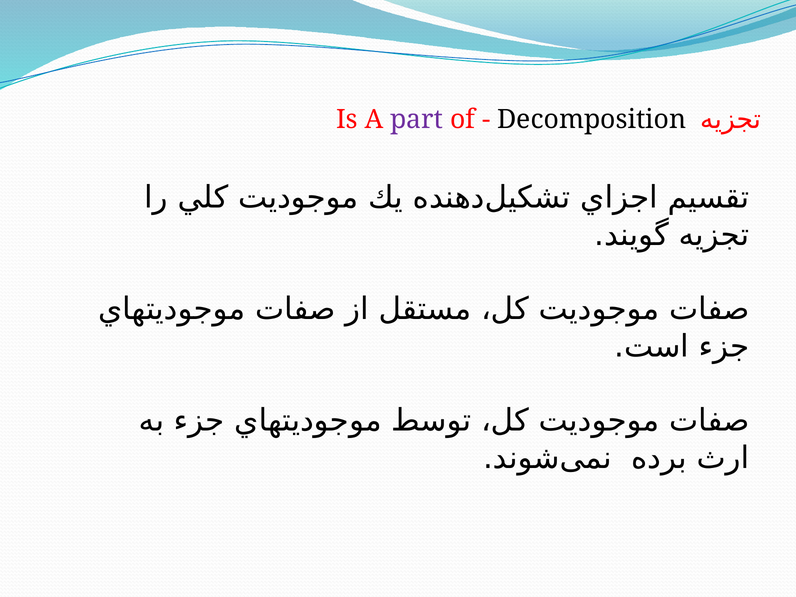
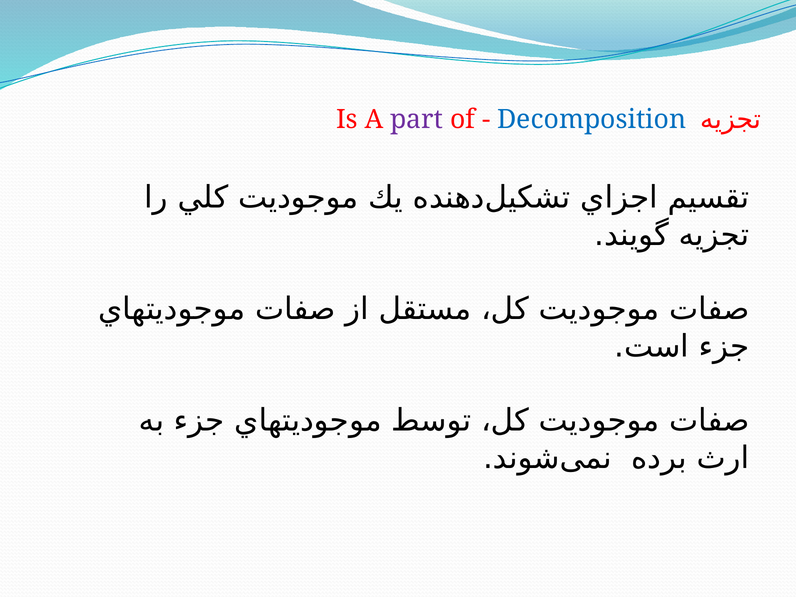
Decomposition colour: black -> blue (592, 120)
